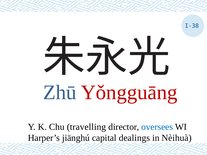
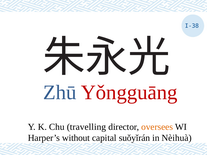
oversees colour: blue -> orange (157, 127)
jiānghú: jiānghú -> without (76, 138)
dealings: dealings -> suǒyǐrán (134, 138)
